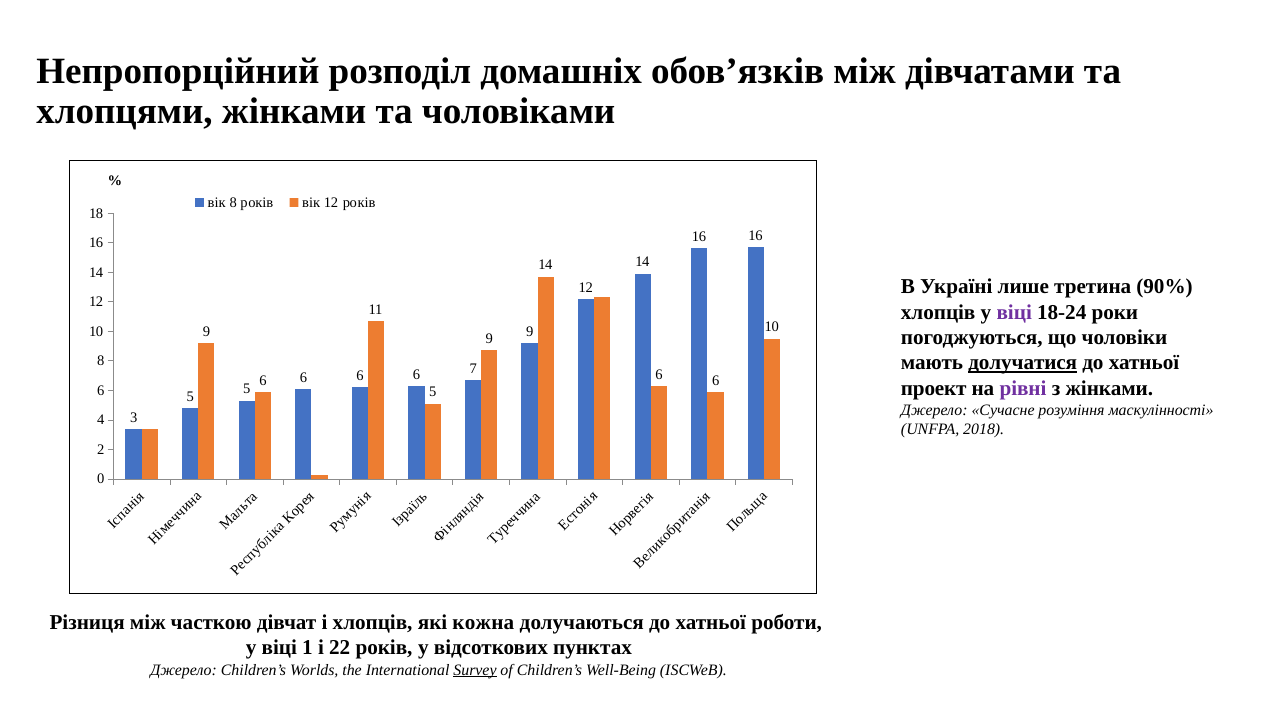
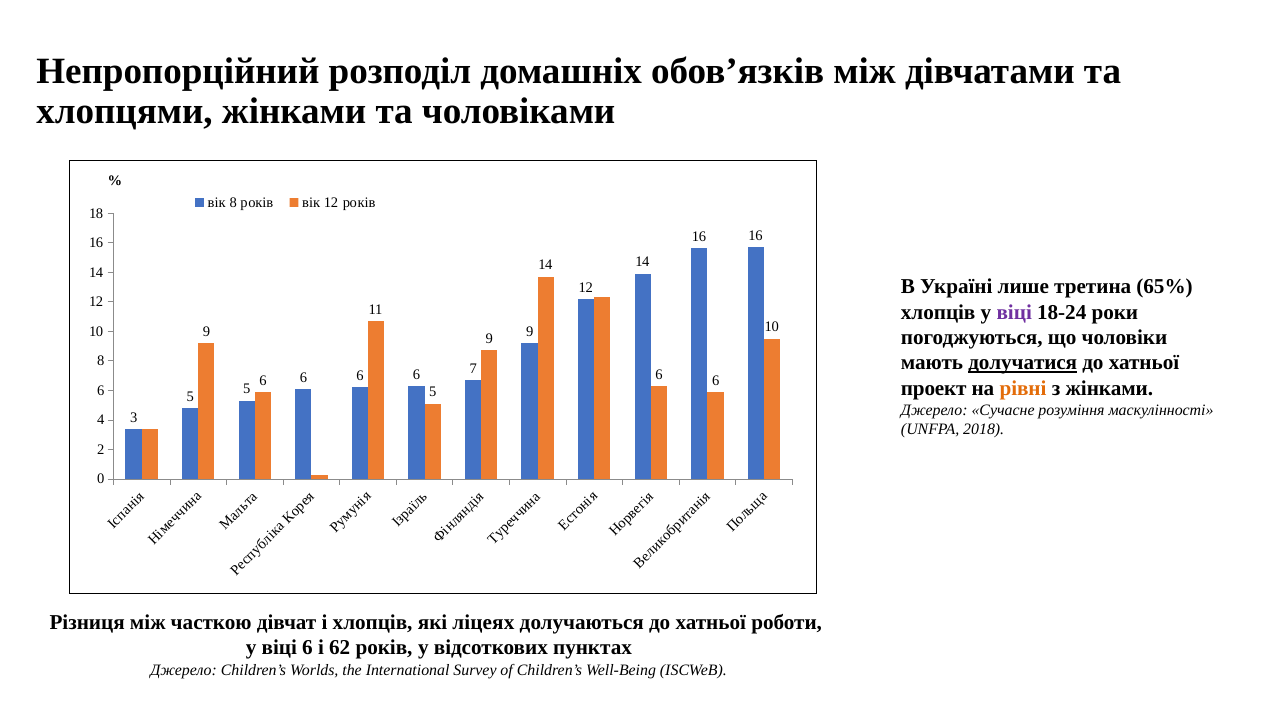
90%: 90% -> 65% (1165, 287)
рівні colour: purple -> orange (1023, 389)
кожна: кожна -> ліцеях (483, 623)
віці 1: 1 -> 6 (308, 648)
22: 22 -> 62 (340, 648)
Survey underline: present -> none (475, 670)
